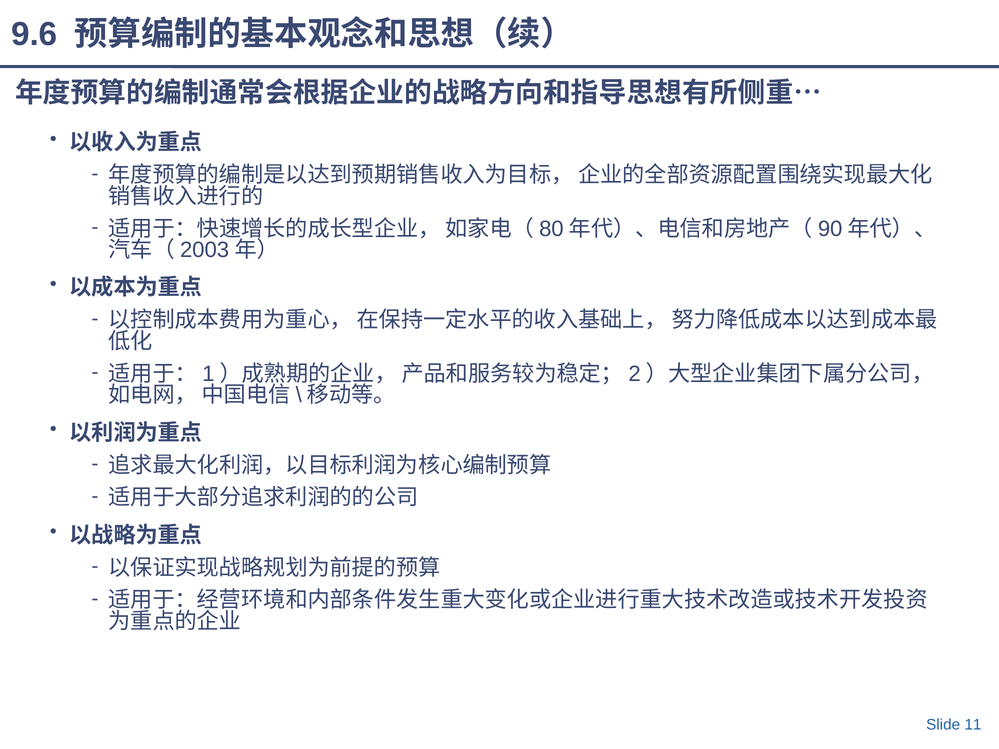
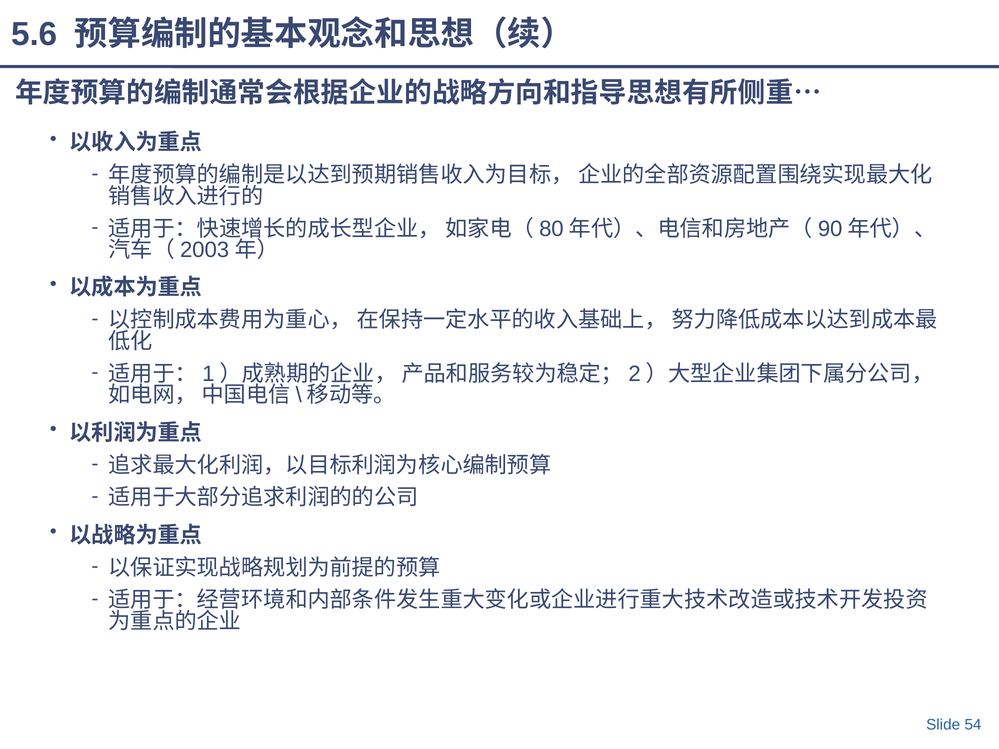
9.6: 9.6 -> 5.6 (34, 34)
11: 11 -> 54 (973, 725)
